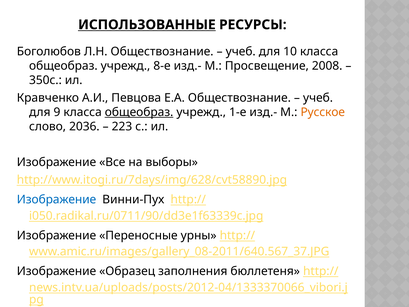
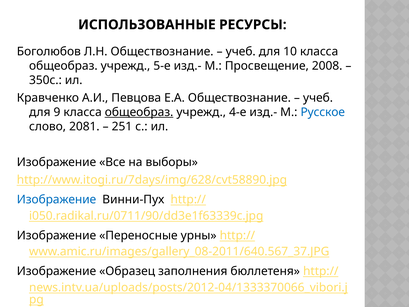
ИСПОЛЬЗОВАННЫЕ underline: present -> none (147, 25)
8-е: 8-е -> 5-е (162, 66)
1-е: 1-е -> 4-е (238, 112)
Русское colour: orange -> blue (323, 112)
2036: 2036 -> 2081 (84, 127)
223: 223 -> 251 (122, 127)
